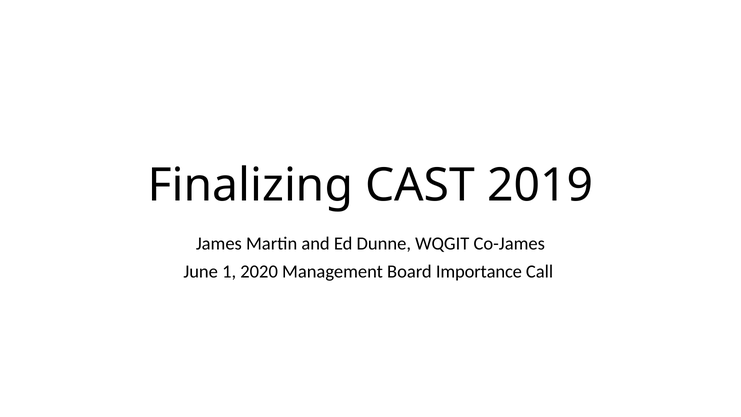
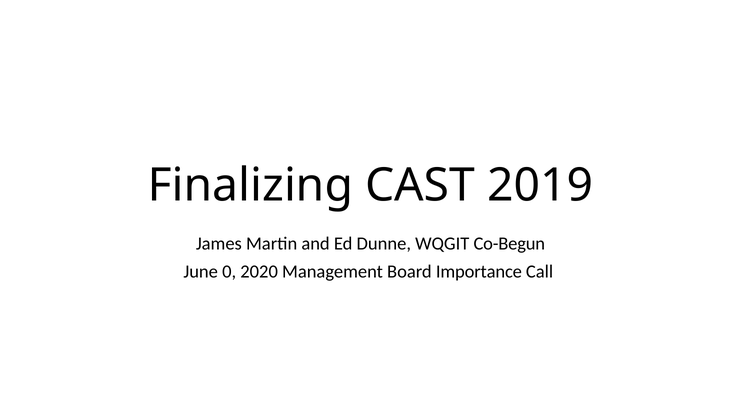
Co-James: Co-James -> Co-Begun (509, 244)
1: 1 -> 0 (229, 271)
